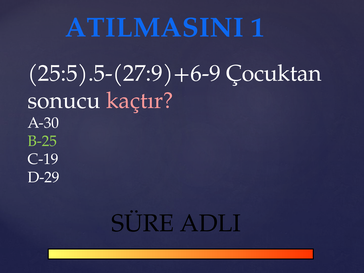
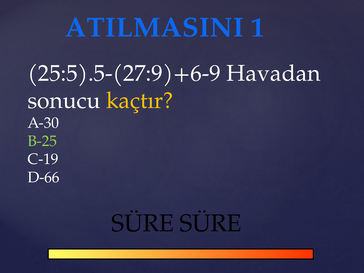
Çocuktan: Çocuktan -> Havadan (274, 73)
kaçtır colour: pink -> yellow (140, 101)
D-29: D-29 -> D-66 (43, 177)
SÜRE ADLI: ADLI -> SÜRE (211, 223)
